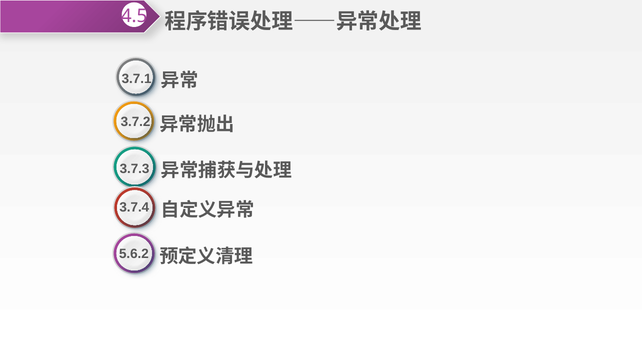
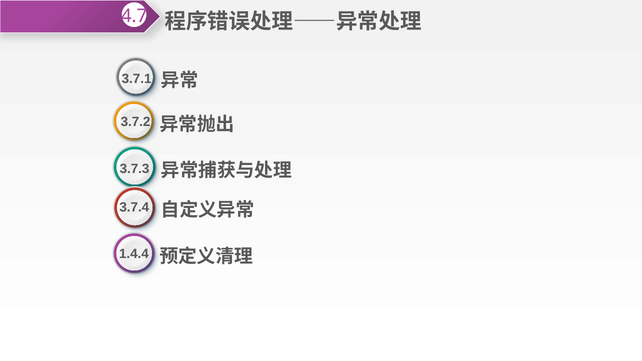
4.5: 4.5 -> 4.7 (134, 16)
5.6.2: 5.6.2 -> 1.4.4 (134, 254)
